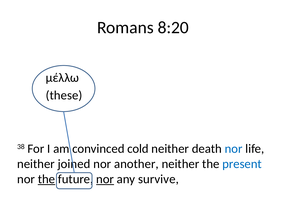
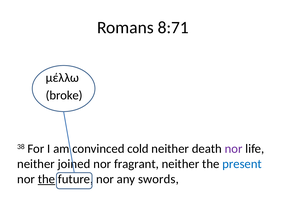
8:20: 8:20 -> 8:71 (173, 28)
these: these -> broke (64, 96)
nor colour: blue -> purple (234, 149)
another: another -> fragrant (136, 164)
nor underline: present -> none (105, 180)
survive: survive -> swords (158, 180)
